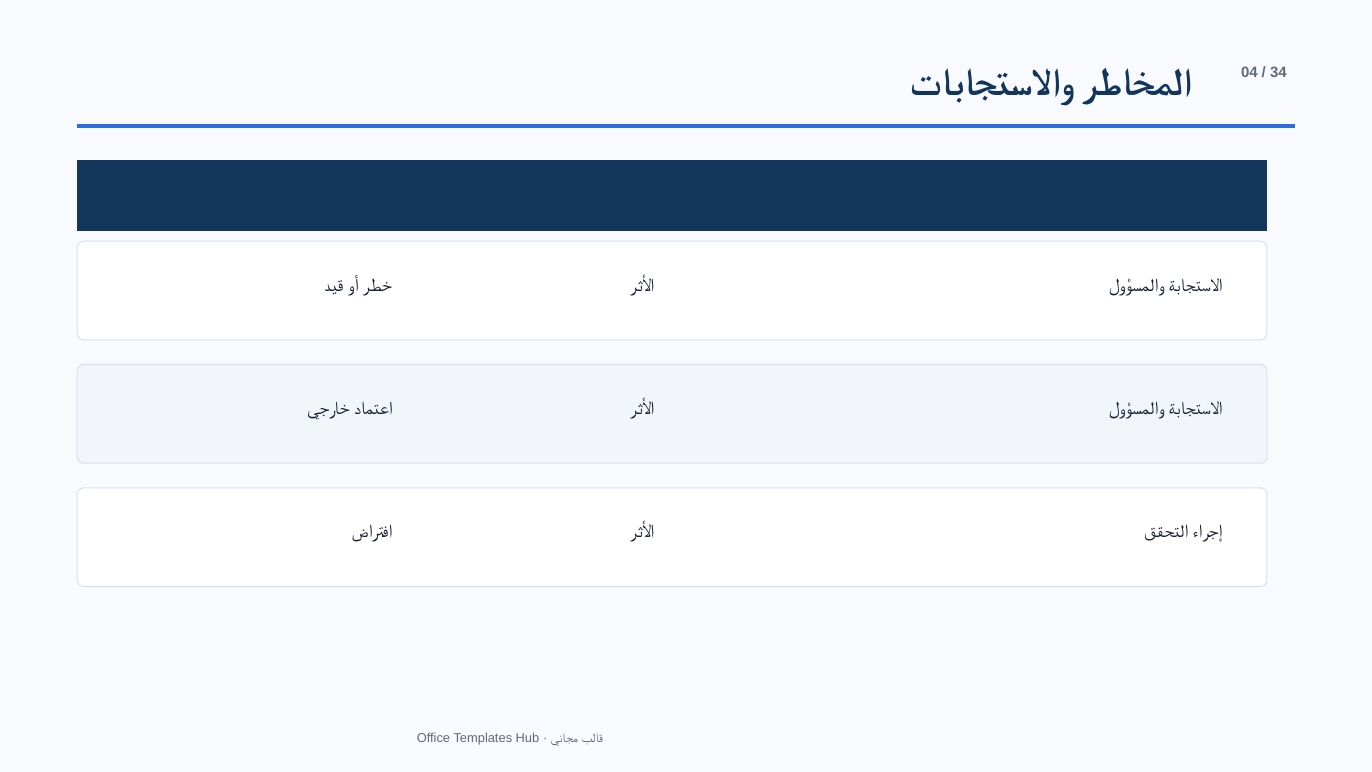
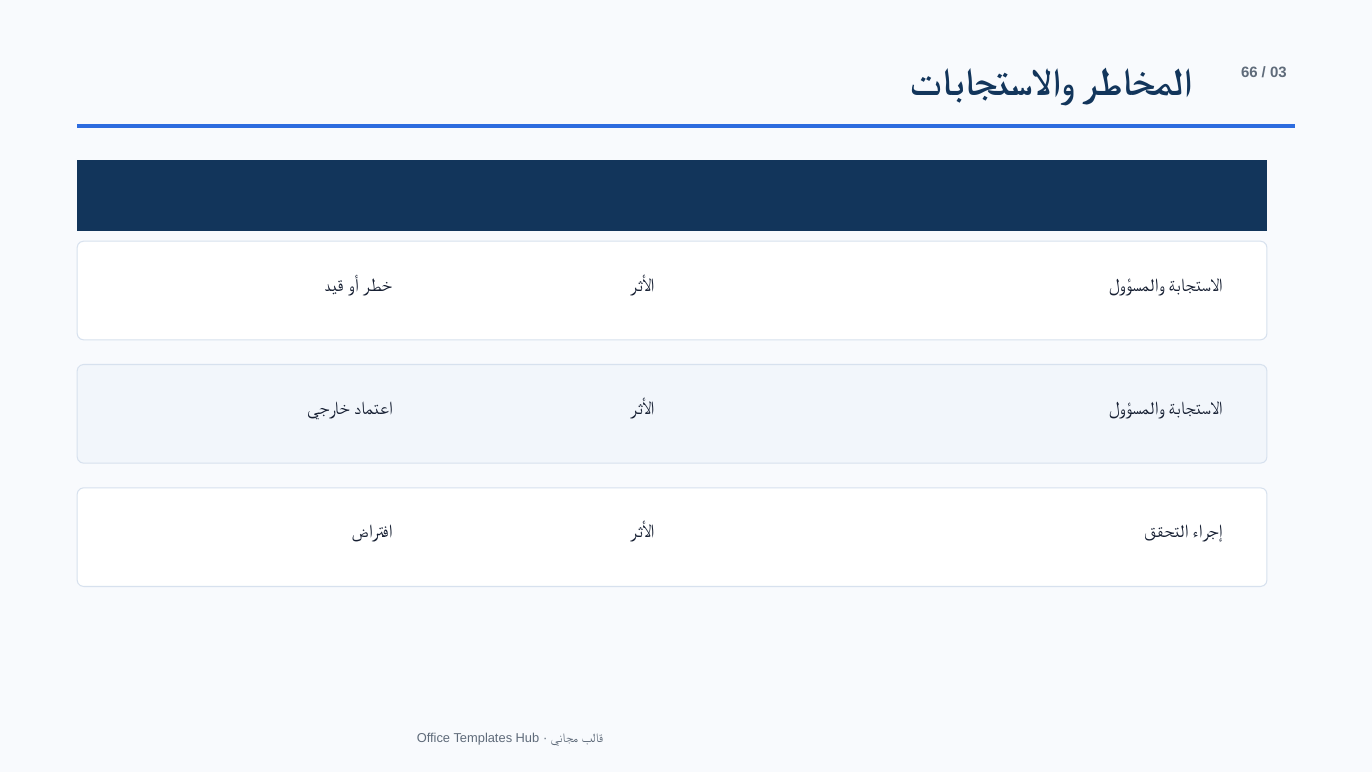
04: 04 -> 66 (1249, 73)
34: 34 -> 03 (1278, 73)
